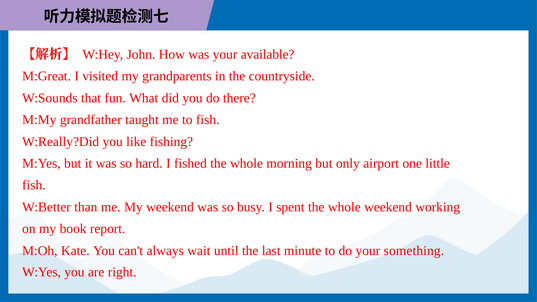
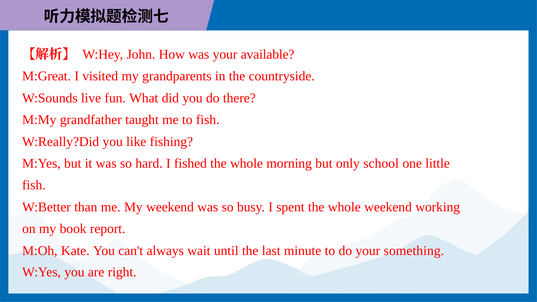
that: that -> live (91, 98)
airport: airport -> school (381, 163)
